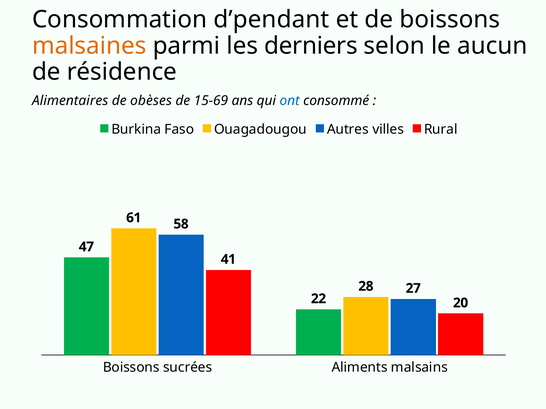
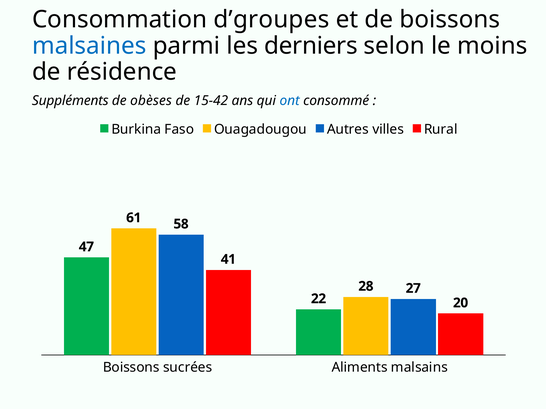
d’pendant: d’pendant -> d’groupes (271, 20)
malsaines colour: orange -> blue (89, 46)
aucun: aucun -> moins (492, 46)
Alimentaires: Alimentaires -> Suppléments (70, 101)
15-69: 15-69 -> 15-42 (211, 101)
